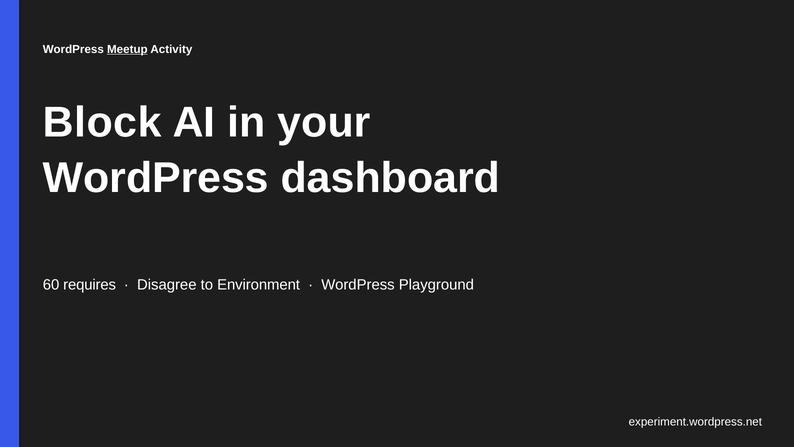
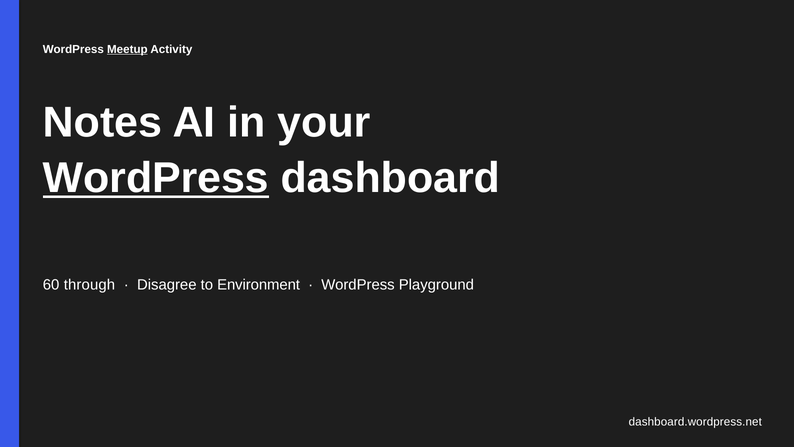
Block: Block -> Notes (103, 122)
WordPress underline: none -> present (156, 178)
requires: requires -> through (89, 284)
experiment.wordpress.net: experiment.wordpress.net -> dashboard.wordpress.net (695, 421)
